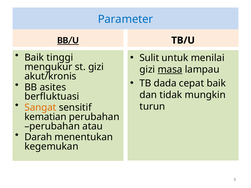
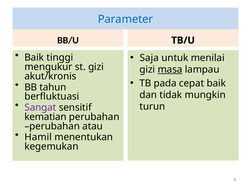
BB/U underline: present -> none (68, 40)
Sulit: Sulit -> Saja (149, 58)
dada: dada -> pada (165, 83)
asites: asites -> tahun (53, 87)
Sangat colour: orange -> purple (40, 108)
Darah: Darah -> Hamil (38, 137)
